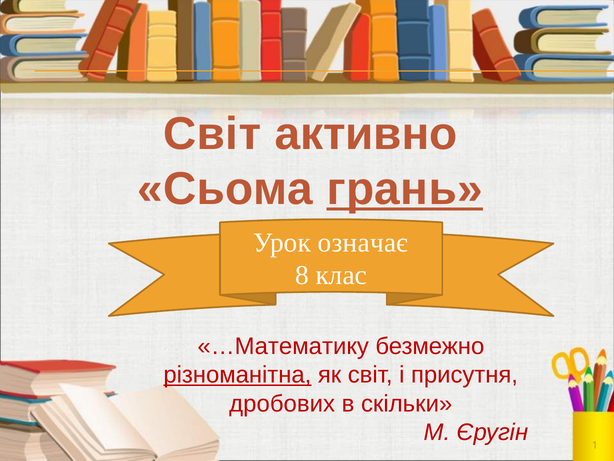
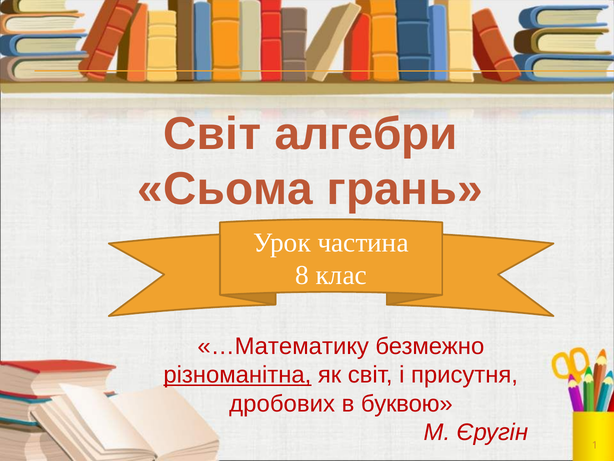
активно: активно -> алгебри (366, 134)
грань underline: present -> none (405, 189)
означає: означає -> частина (363, 242)
скільки: скільки -> буквою (407, 403)
